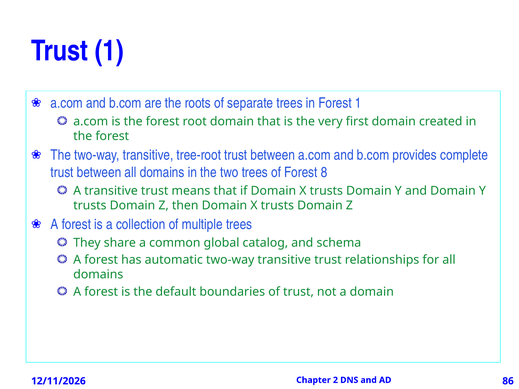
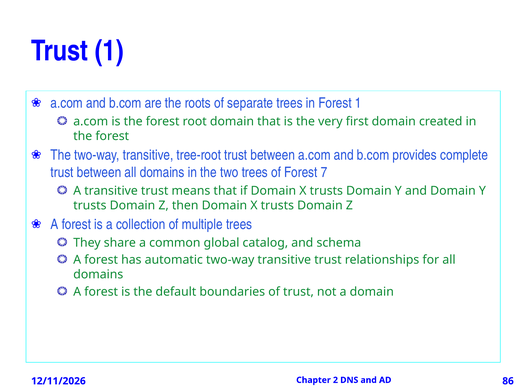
8: 8 -> 7 (324, 172)
